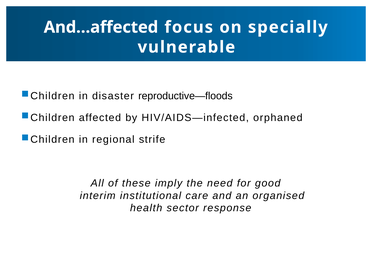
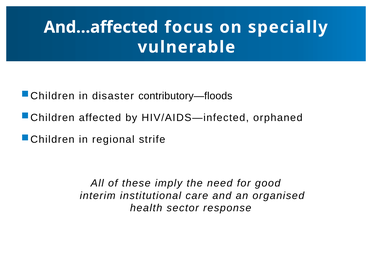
reproductive—floods: reproductive—floods -> contributory—floods (185, 96)
